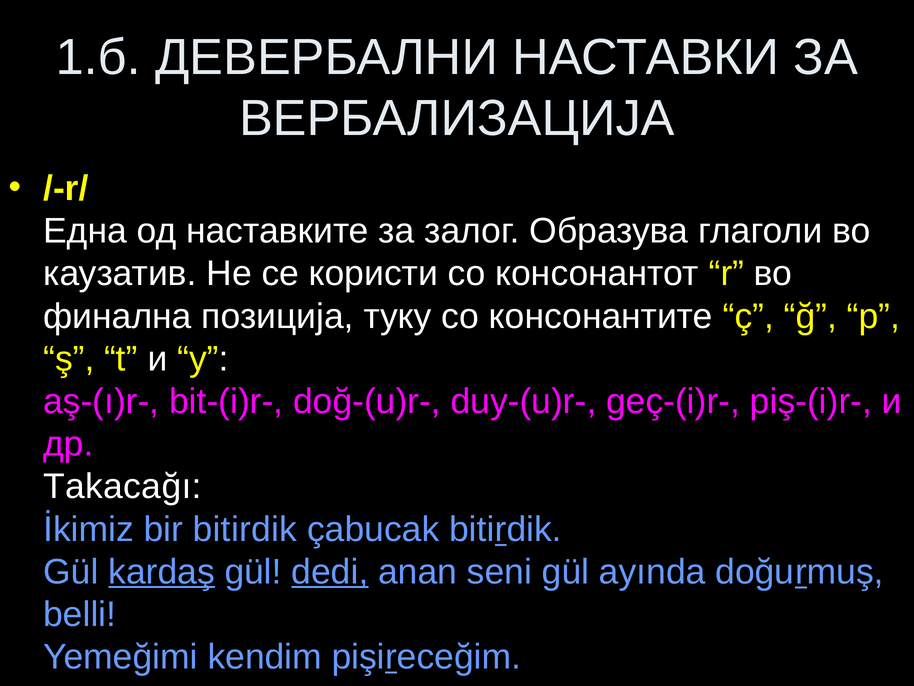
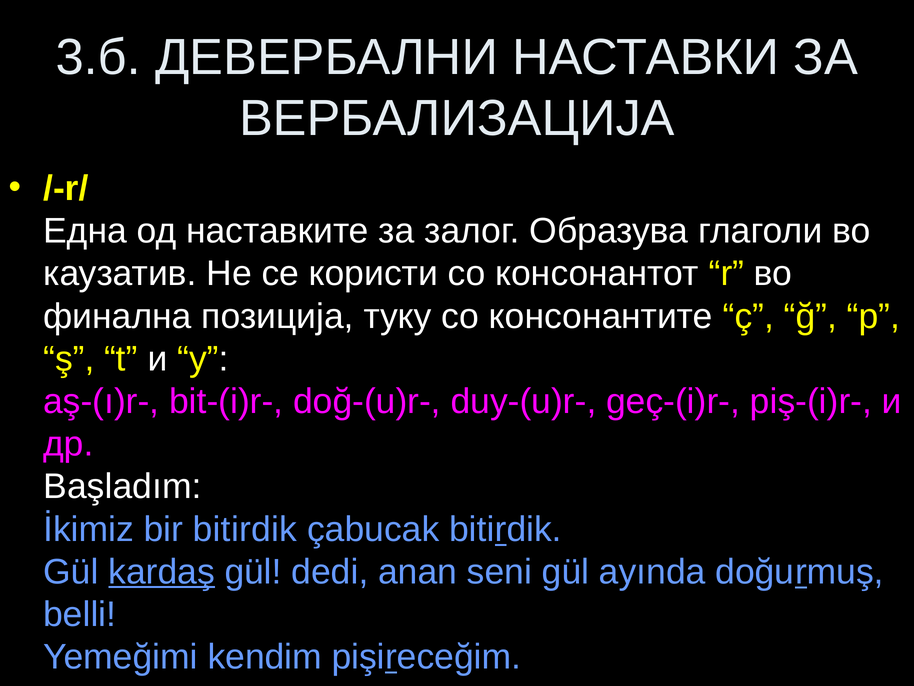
1.б: 1.б -> 3.б (98, 58)
Takacağı: Takacağı -> Başladım (123, 486)
dedi underline: present -> none (330, 571)
